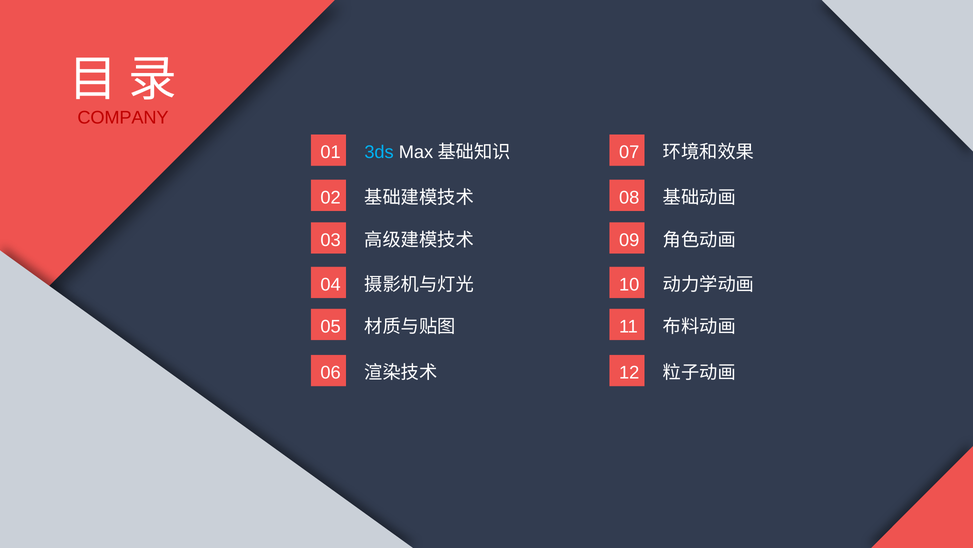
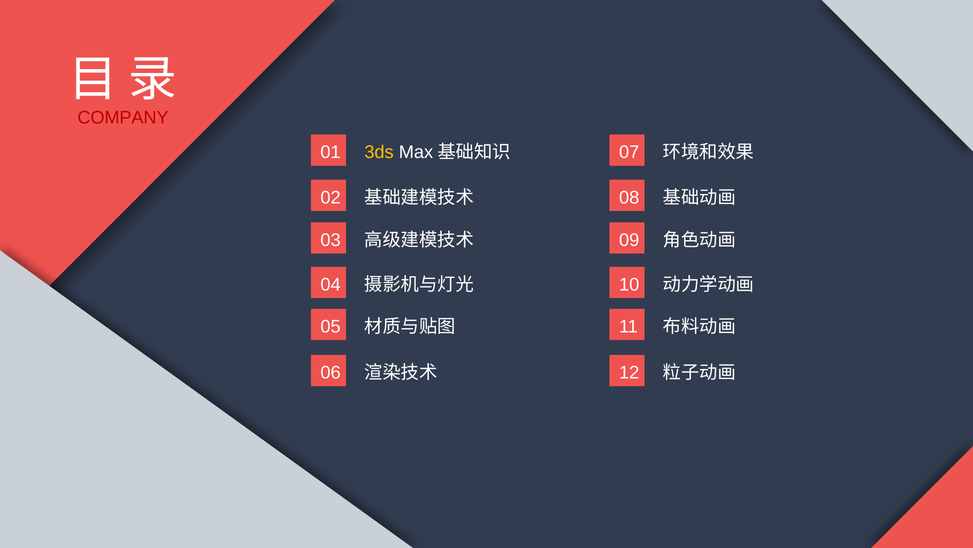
3ds colour: light blue -> yellow (379, 152)
